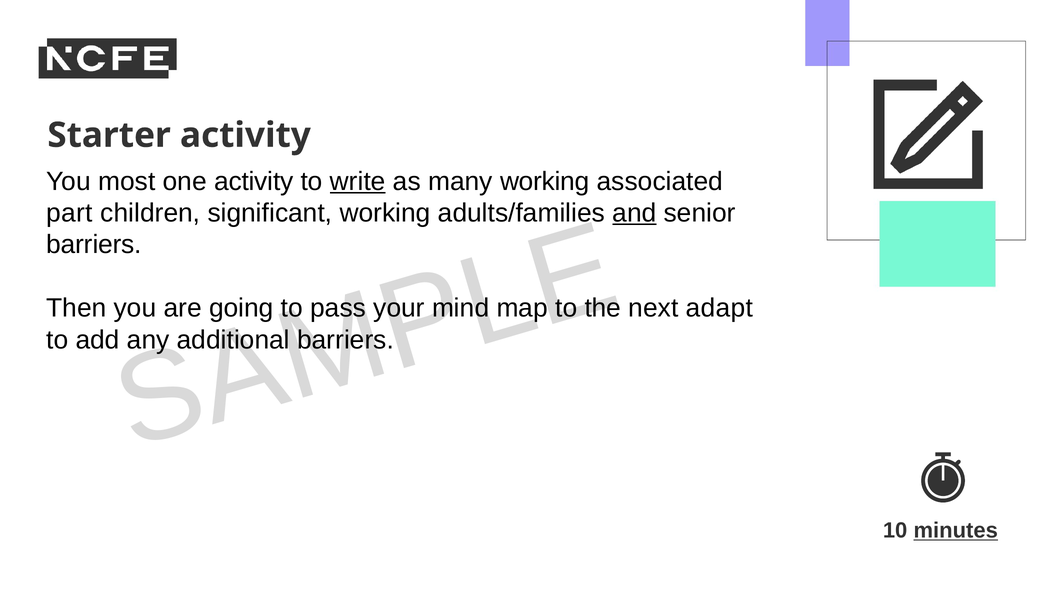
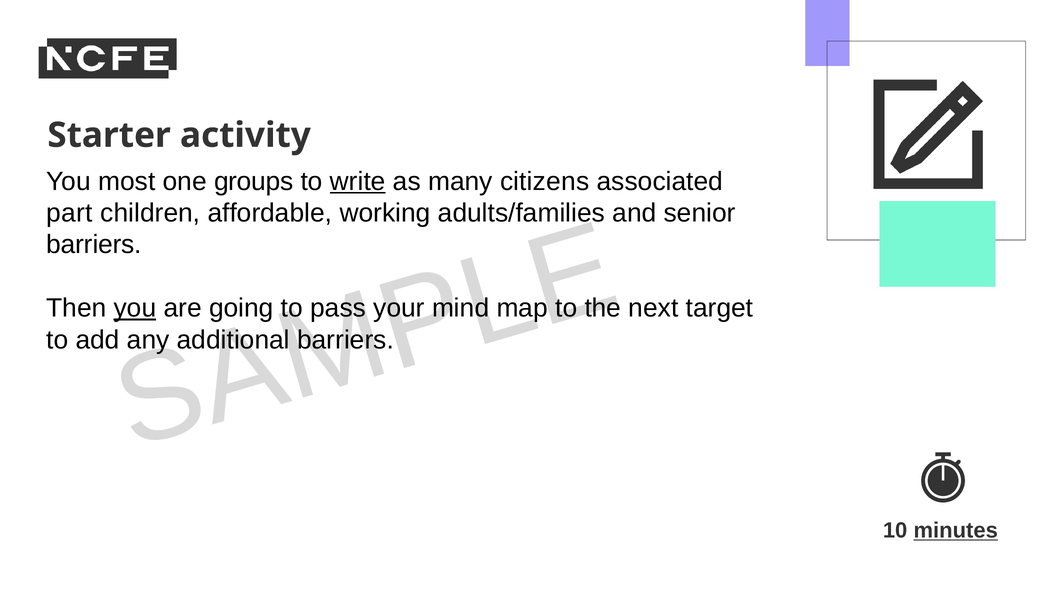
one activity: activity -> groups (254, 181)
many working: working -> citizens (545, 181)
significant: significant -> affordable (270, 213)
and underline: present -> none (634, 213)
you underline: none -> present (135, 308)
adapt: adapt -> target (719, 308)
